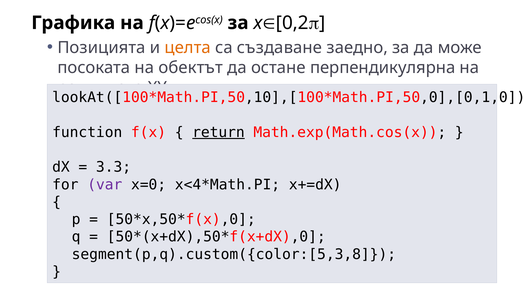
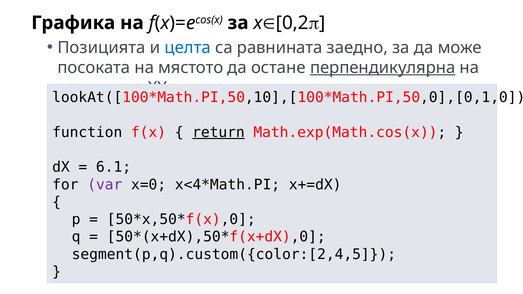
целта colour: orange -> blue (188, 48)
са създаване: създаване -> равнината (280, 48)
обектът: обектът -> мястото (191, 68)
перпендикулярна underline: none -> present (383, 68)
3.3: 3.3 -> 6.1 (114, 167)
segment(p,q).custom({color:[5,3,8: segment(p,q).custom({color:[5,3,8 -> segment(p,q).custom({color:[2,4,5 (234, 254)
